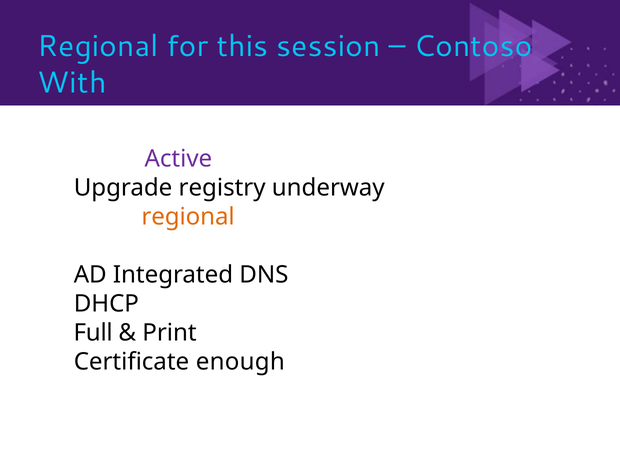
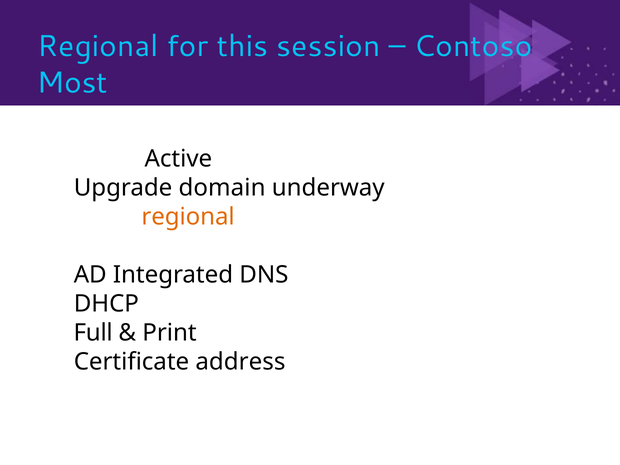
With: With -> Most (72, 83)
Active colour: purple -> black (178, 159)
registry: registry -> domain (222, 188)
enough: enough -> address (240, 362)
